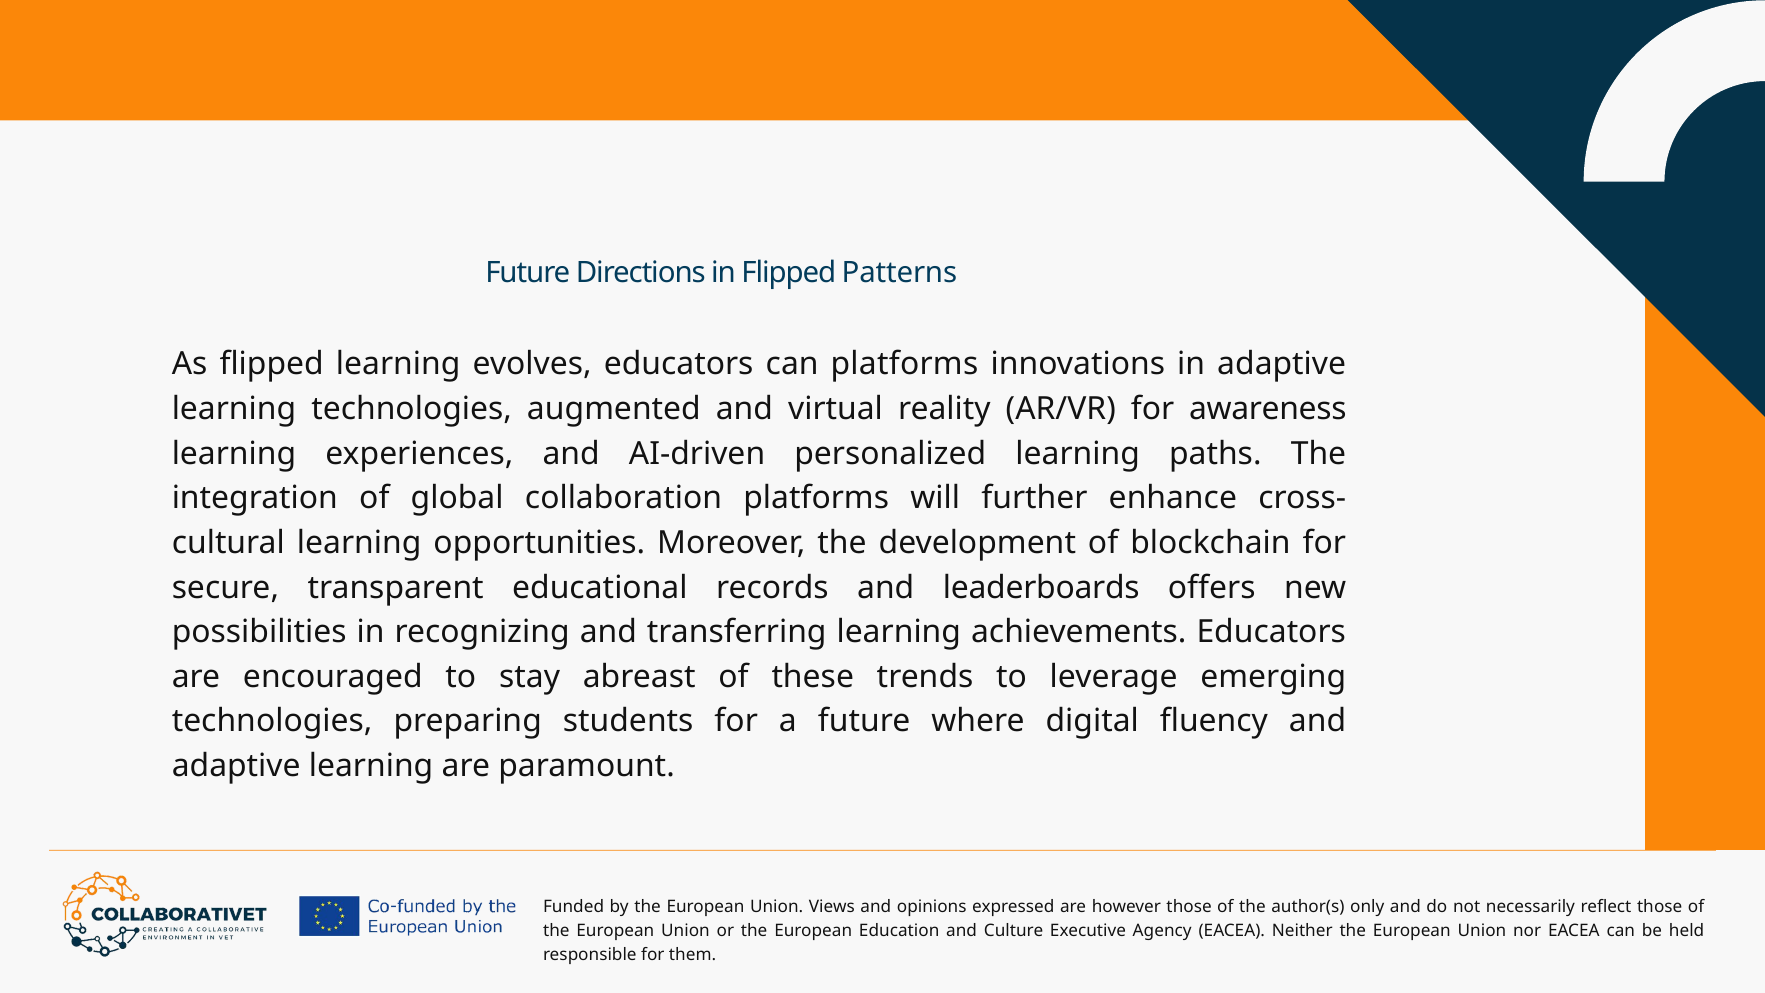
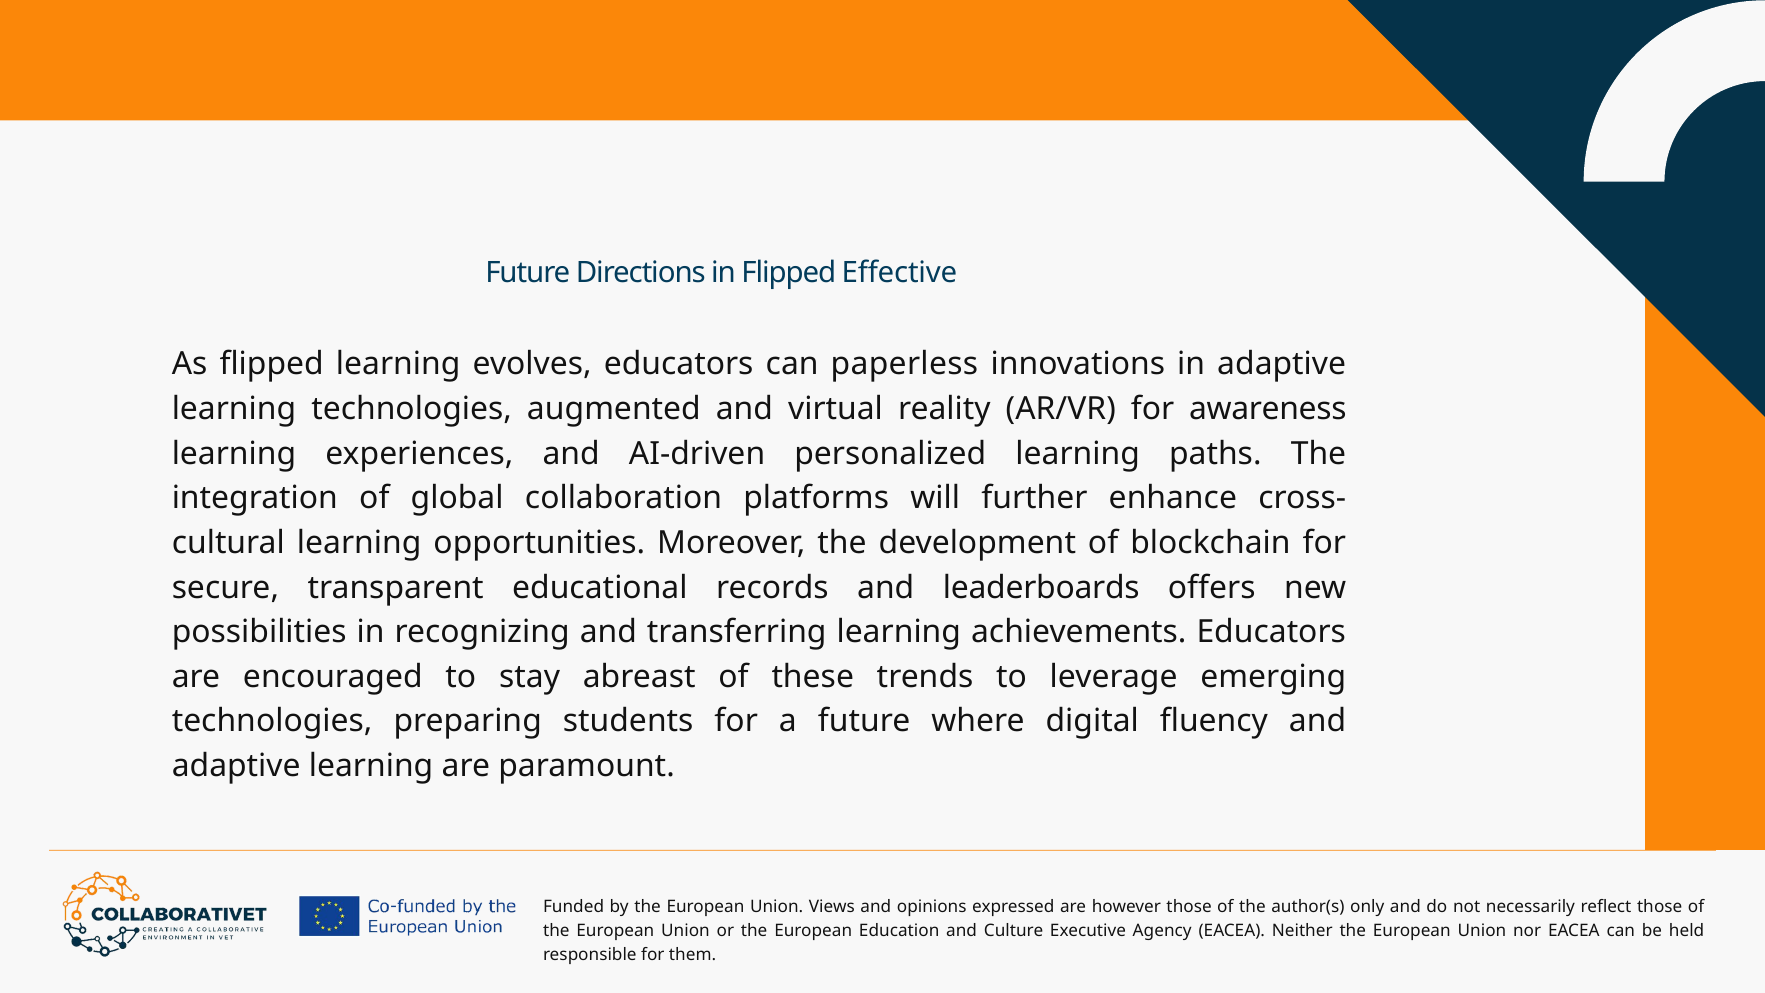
Patterns: Patterns -> Effective (899, 273)
can platforms: platforms -> paperless (904, 364)
